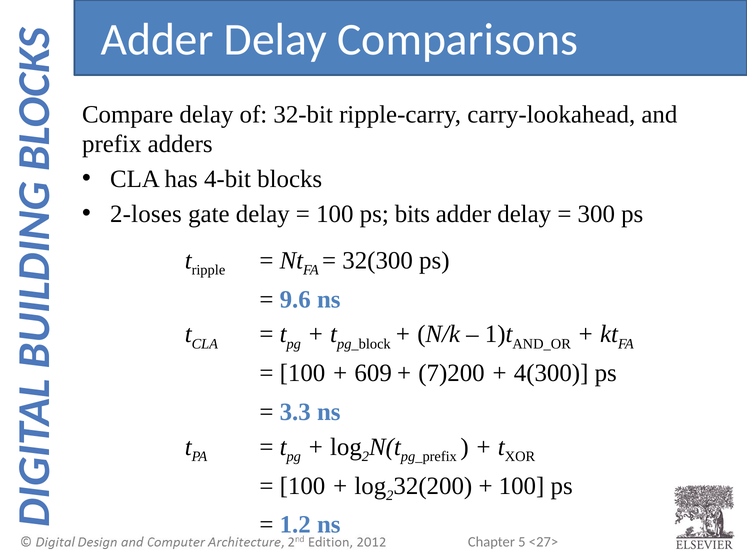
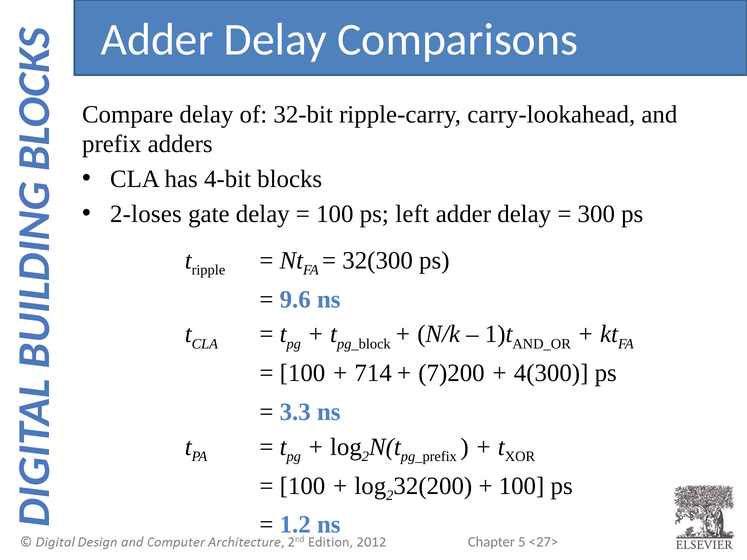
bits: bits -> left (412, 214)
609: 609 -> 714 (373, 373)
